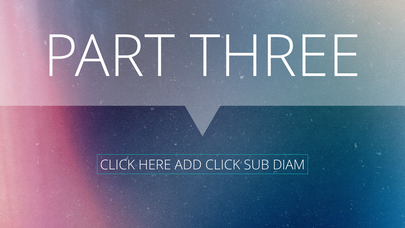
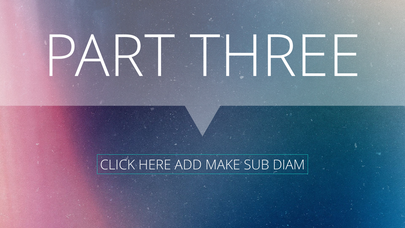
ADD CLICK: CLICK -> MAKE (223, 165)
